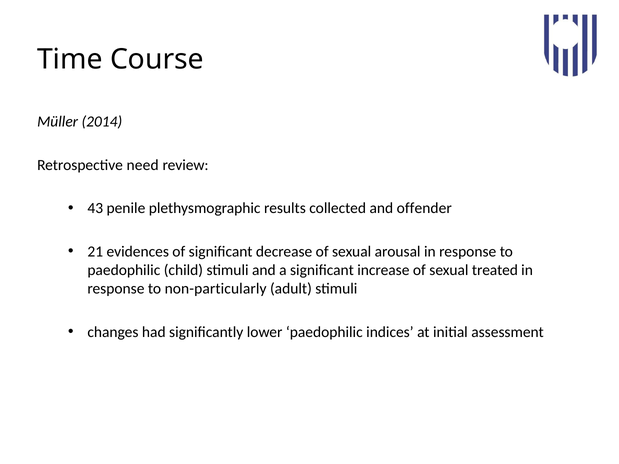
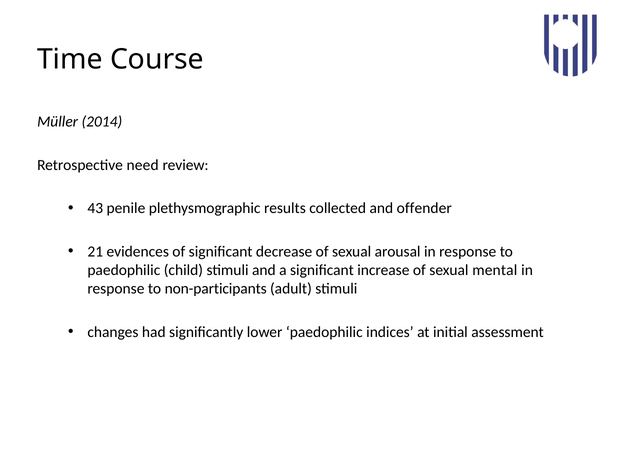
treated: treated -> mental (495, 270)
non-particularly: non-particularly -> non-participants (216, 289)
